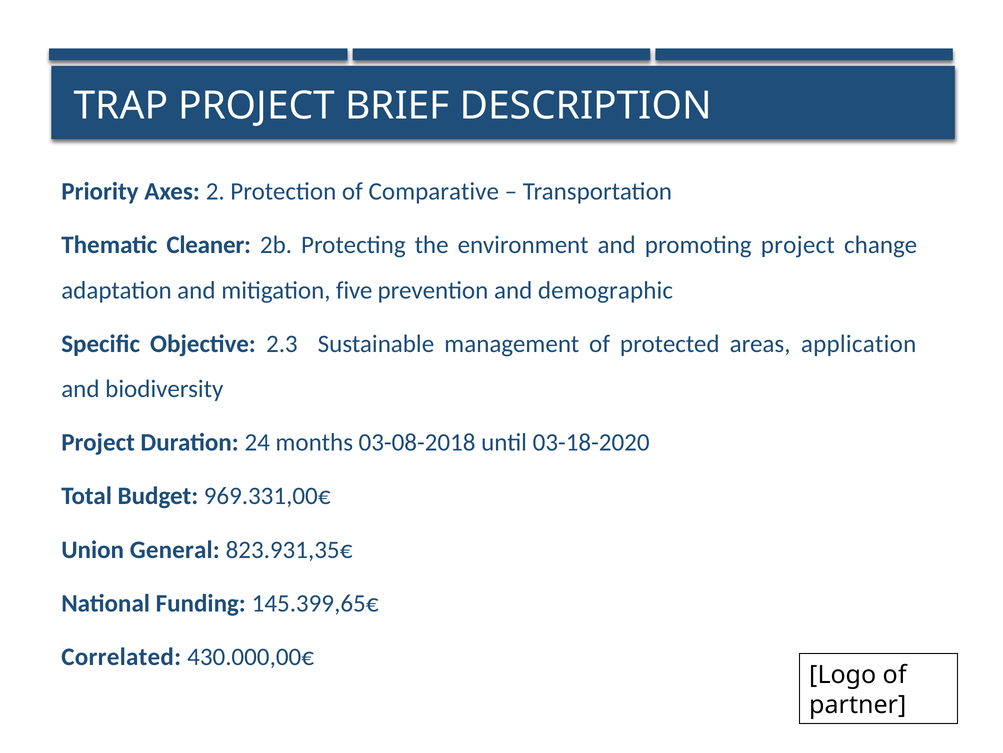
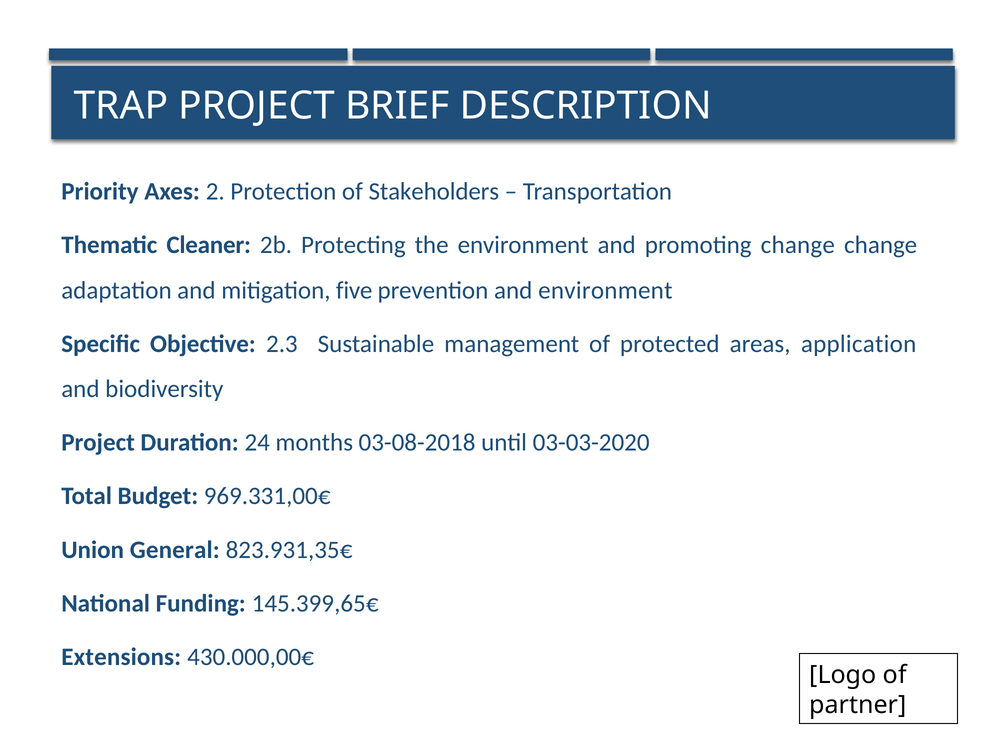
Comparative: Comparative -> Stakeholders (434, 191)
promoting project: project -> change (798, 245)
and demographic: demographic -> environment (605, 290)
03-18-2020: 03-18-2020 -> 03-03-2020 (591, 442)
Correlated: Correlated -> Extensions (121, 656)
